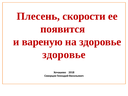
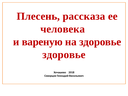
скорости: скорости -> рассказа (84, 16)
появится: появится -> человека (63, 29)
